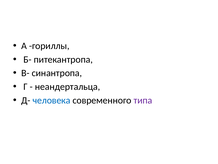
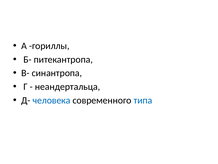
типа colour: purple -> blue (143, 100)
